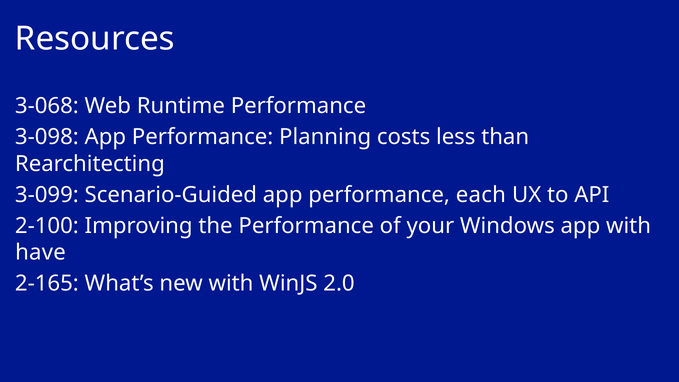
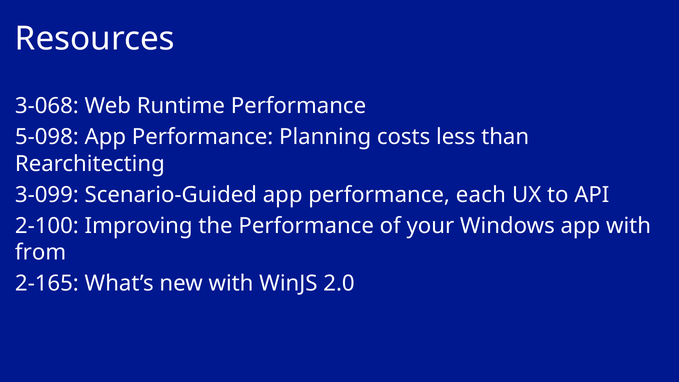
3-098: 3-098 -> 5-098 (47, 137)
have: have -> from (41, 252)
